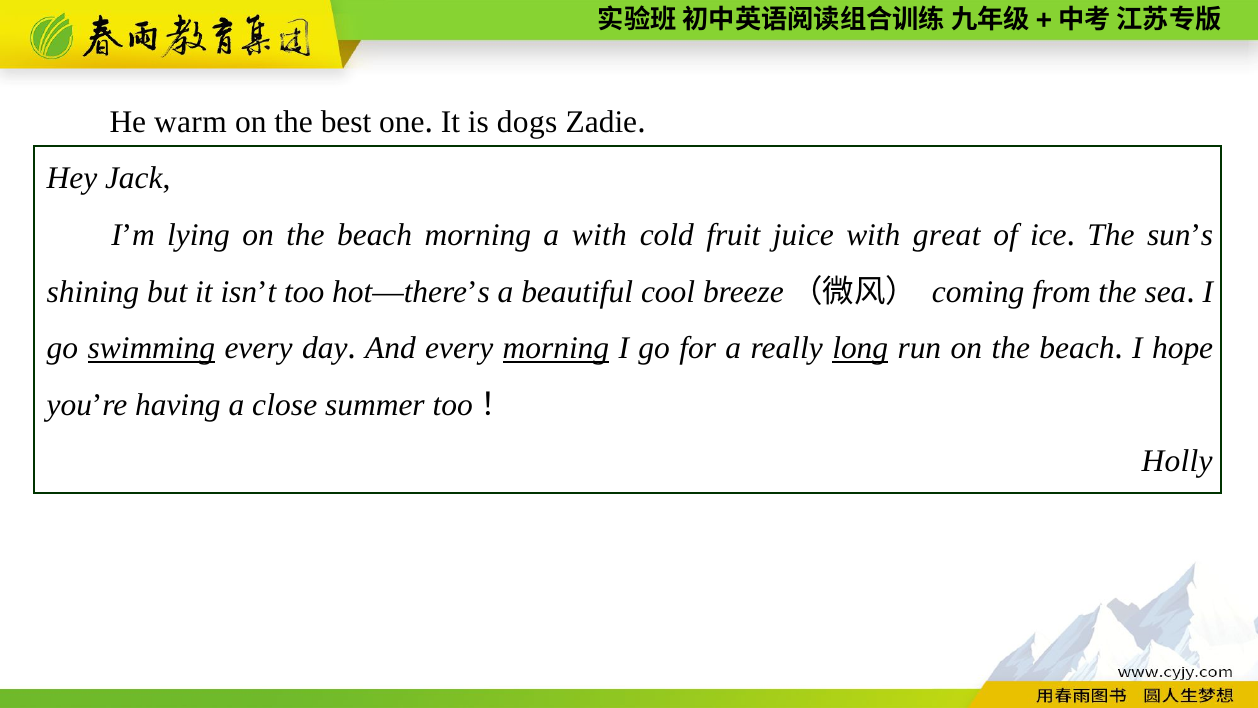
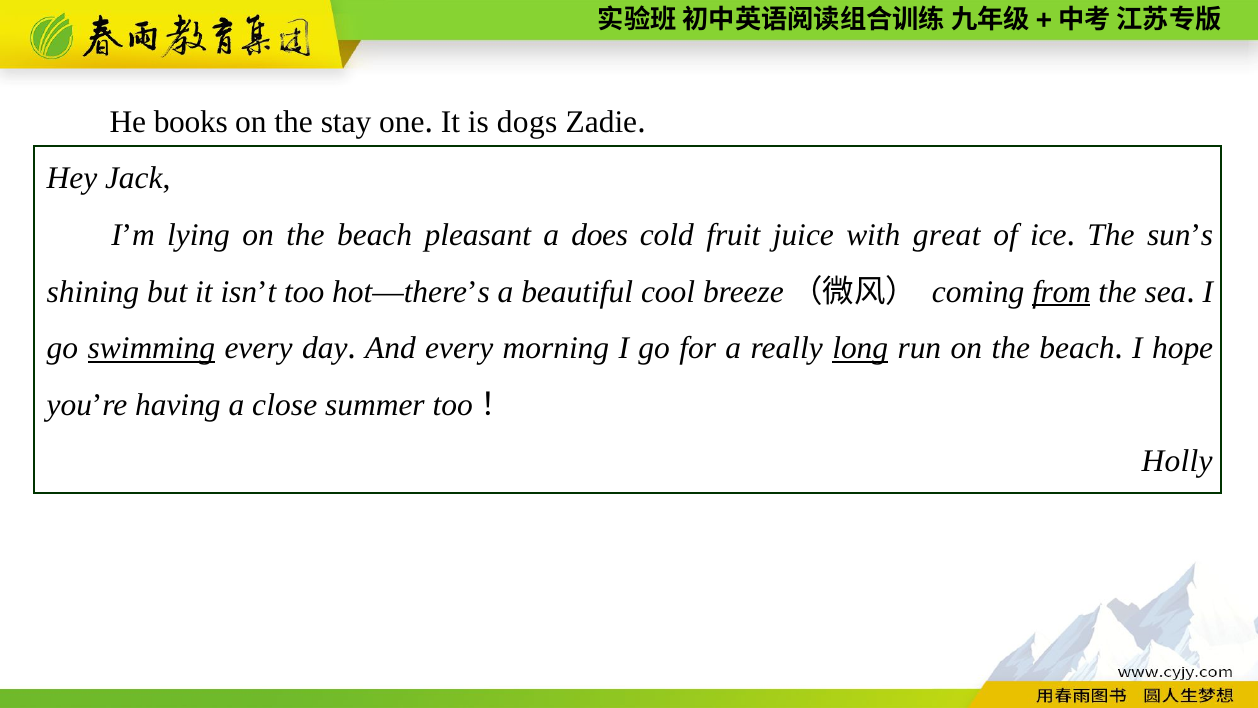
warm: warm -> books (191, 122)
best: best -> stay (346, 122)
beach morning: morning -> pleasant (478, 235)
a with: with -> does (600, 235)
from underline: none -> present (1061, 292)
morning underline: present -> none (556, 348)
